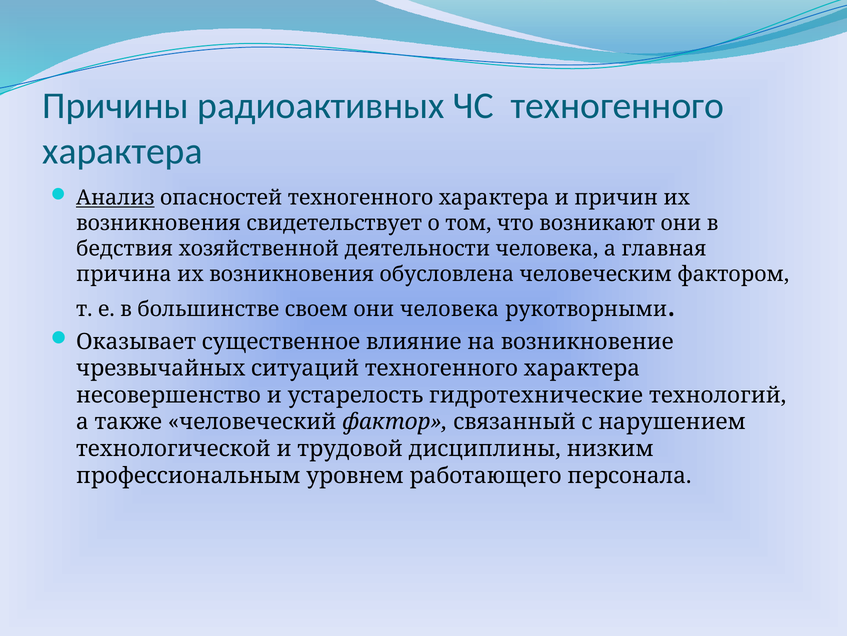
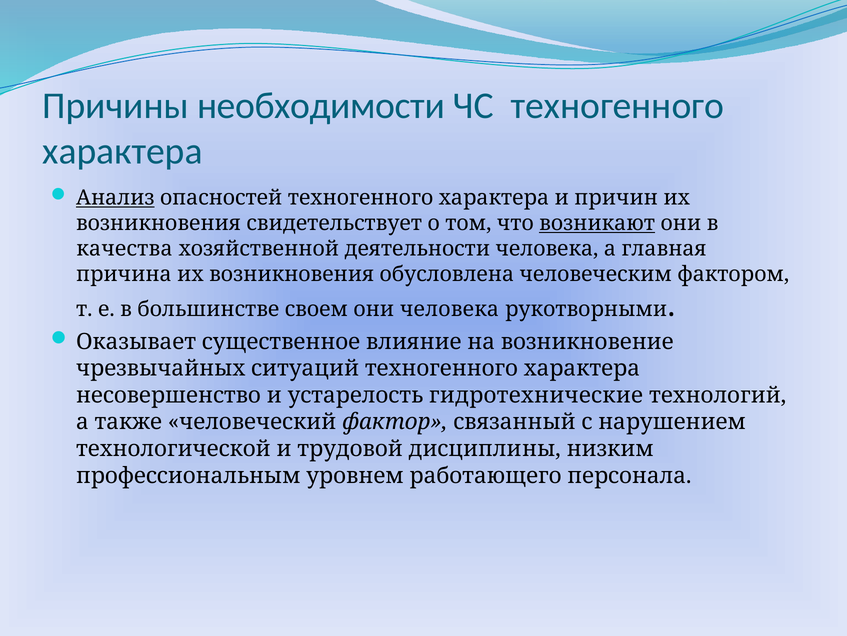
радиоактивных: радиоактивных -> необходимости (321, 106)
возникают underline: none -> present (597, 223)
бедствия: бедствия -> качества (124, 248)
